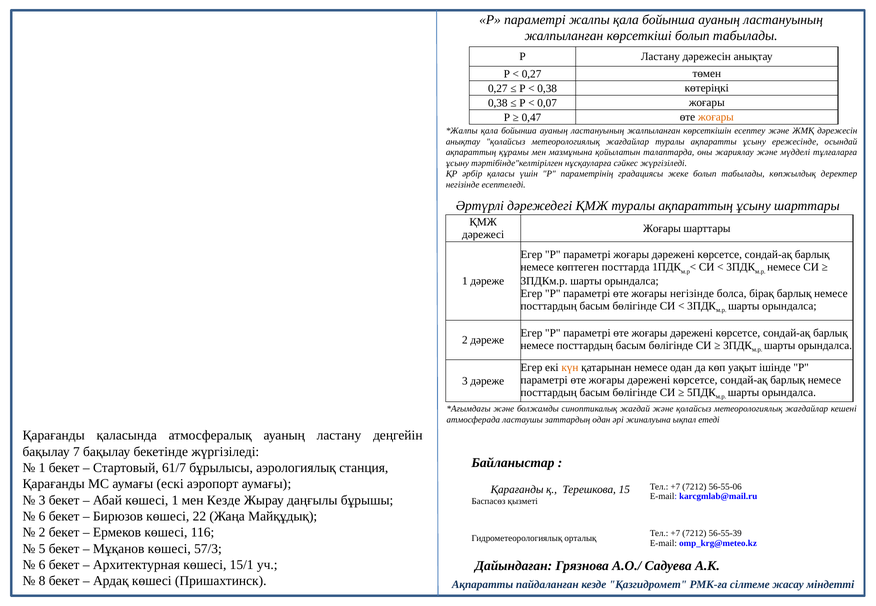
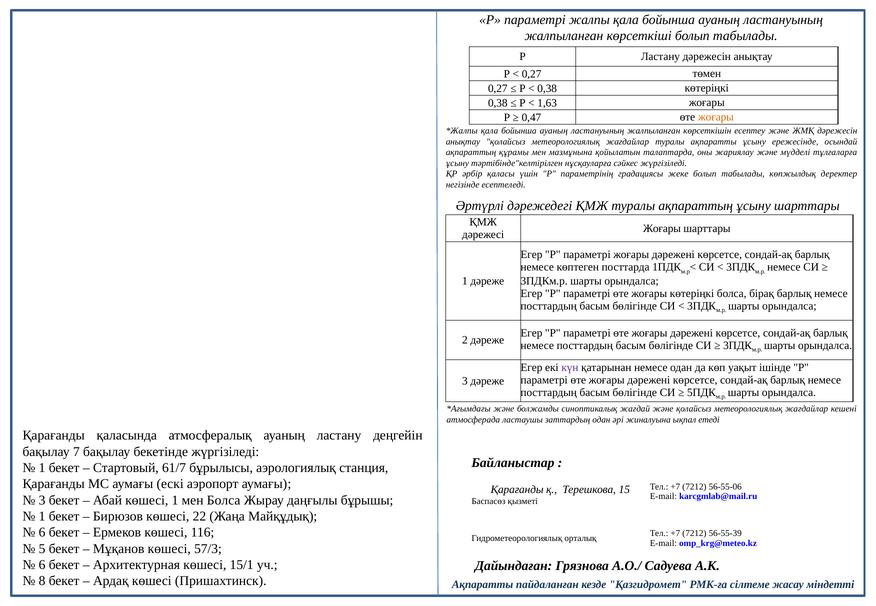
0,07: 0,07 -> 1,63 (547, 103)
жоғары негізінде: негізінде -> көтеріңкі (692, 294)
күн colour: orange -> purple (570, 368)
мен Кезде: Кезде -> Болса (224, 500)
6: 6 -> 1 (42, 517)
2: 2 -> 6 (42, 533)
